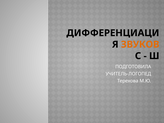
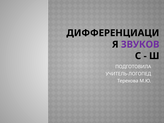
ЗВУКОВ colour: orange -> purple (140, 44)
